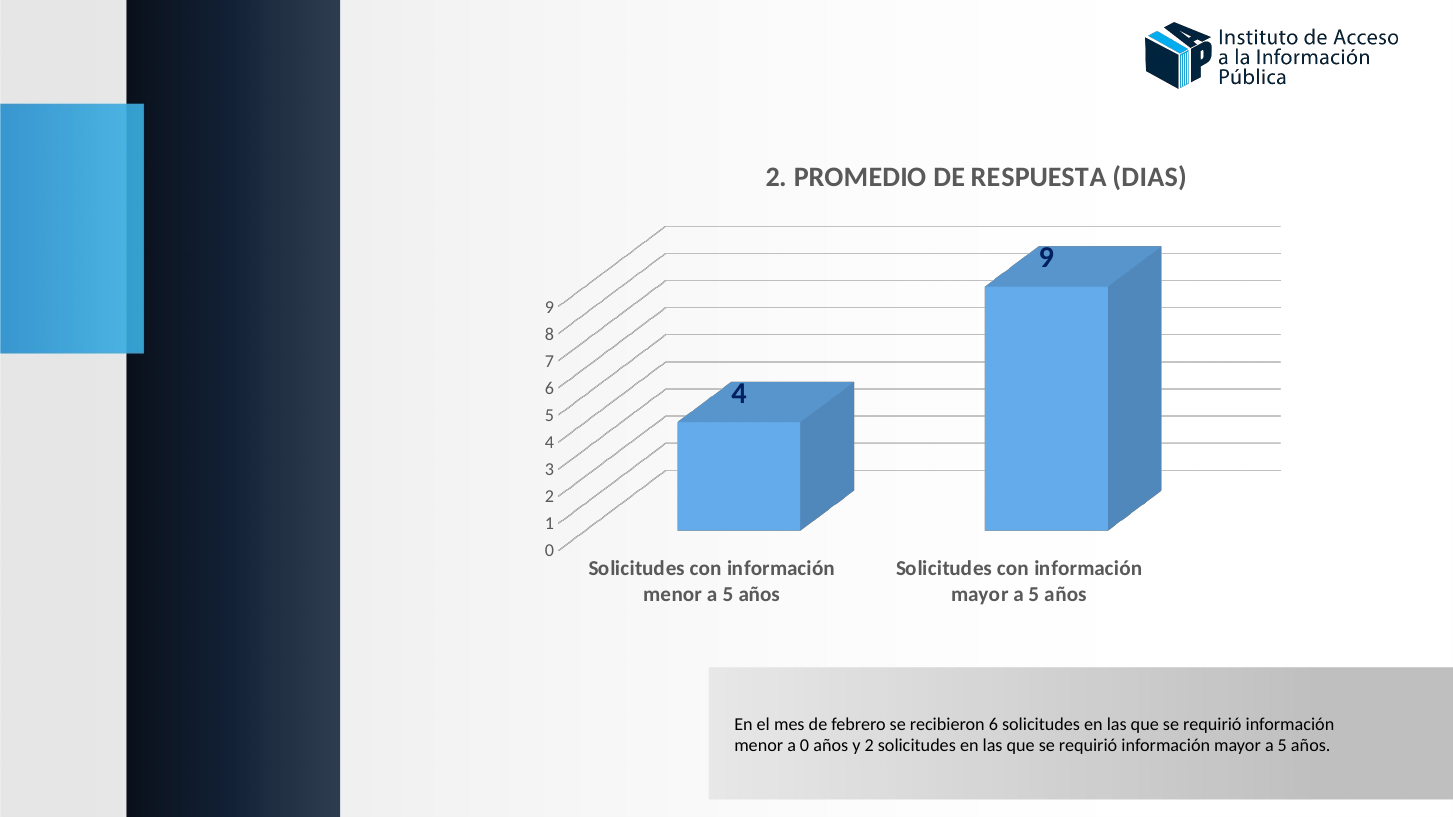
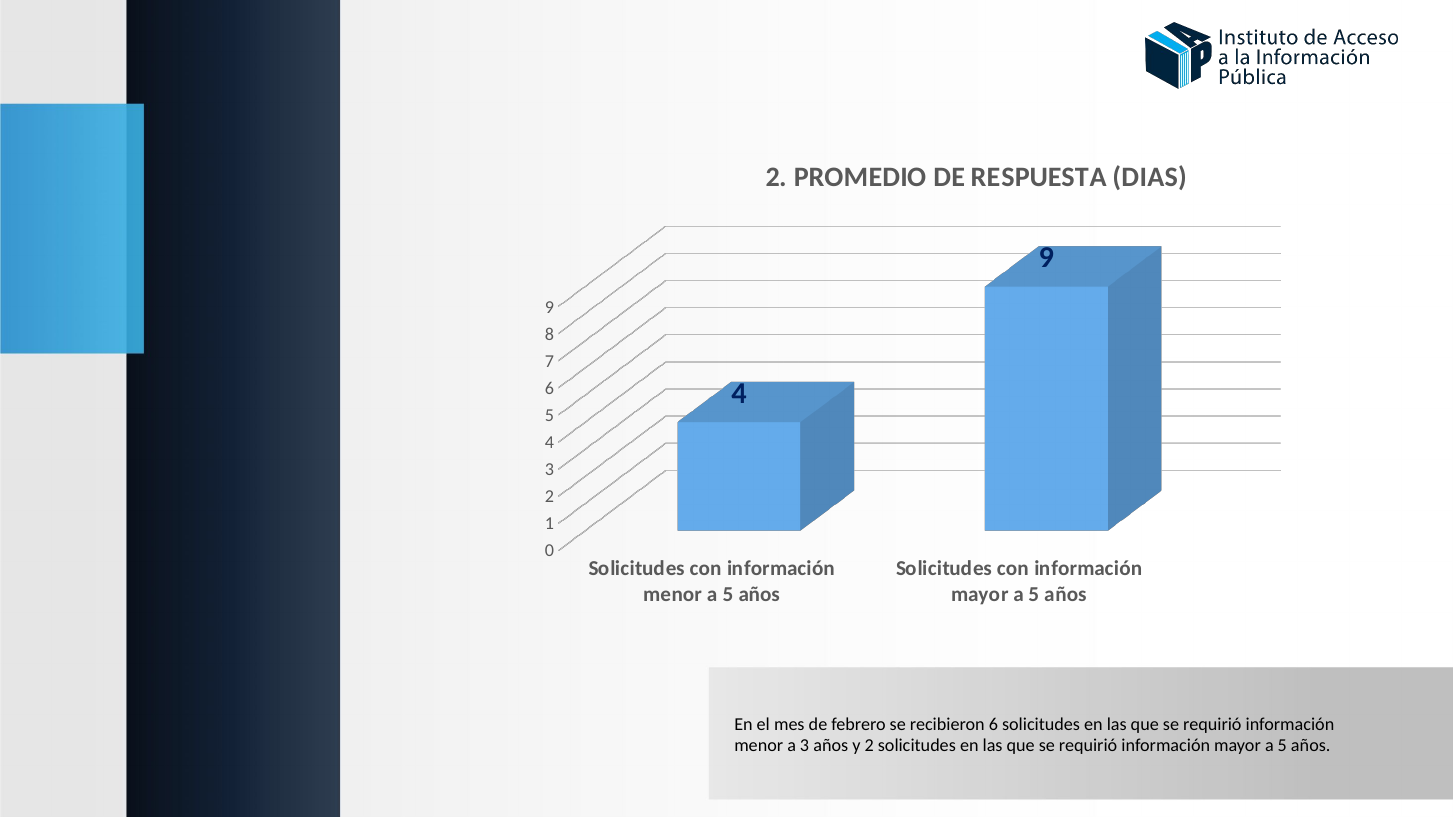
a 0: 0 -> 3 (805, 746)
